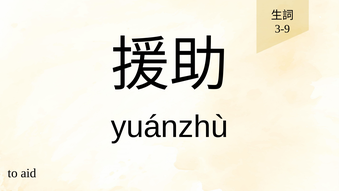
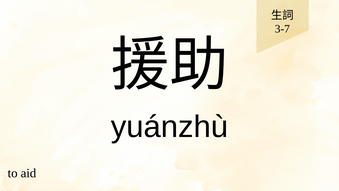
3-9: 3-9 -> 3-7 (282, 29)
